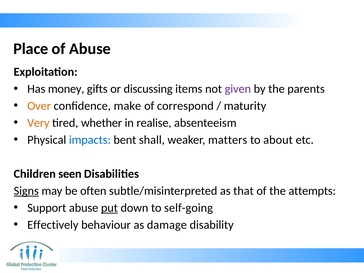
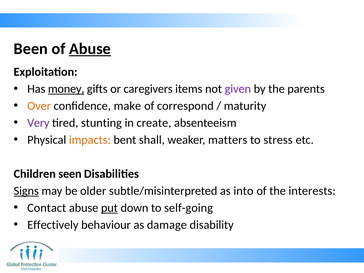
Place: Place -> Been (31, 49)
Abuse underline: none -> present (90, 49)
money underline: none -> present (66, 89)
discussing: discussing -> caregivers (148, 89)
Very colour: orange -> purple (38, 123)
whether: whether -> stunting (101, 123)
realise: realise -> create (154, 123)
impacts colour: blue -> orange (90, 140)
about: about -> stress (278, 140)
often: often -> older (93, 191)
that: that -> into (243, 191)
attempts: attempts -> interests (312, 191)
Support: Support -> Contact (47, 208)
